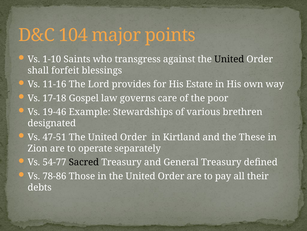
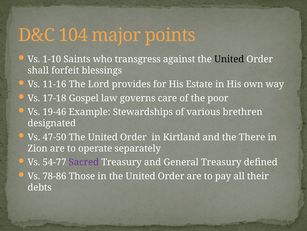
47-51: 47-51 -> 47-50 (54, 137)
These: These -> There (252, 137)
Sacred colour: black -> purple (84, 162)
